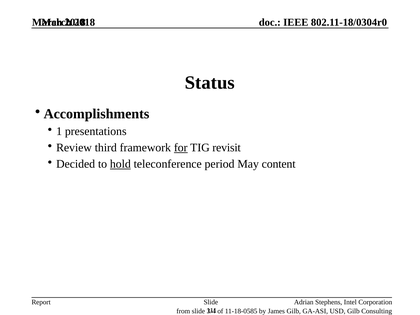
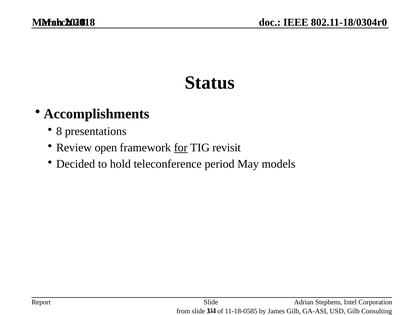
1: 1 -> 8 (59, 131)
third: third -> open (106, 148)
hold underline: present -> none (120, 164)
content: content -> models (279, 164)
